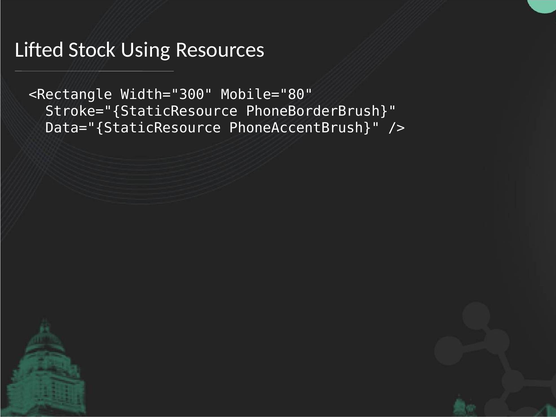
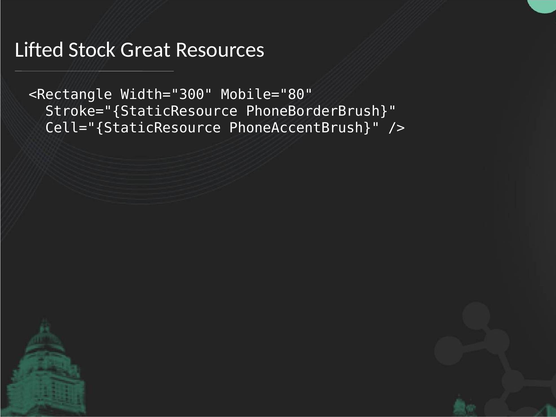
Using: Using -> Great (146, 50)
Data="{StaticResource: Data="{StaticResource -> Cell="{StaticResource (133, 128)
